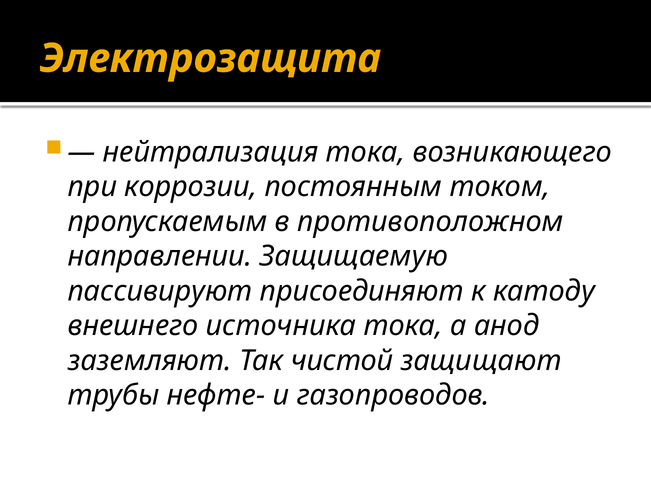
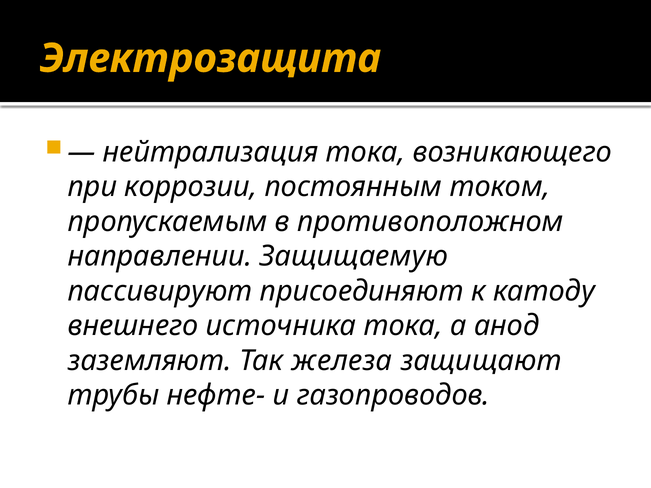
чистой: чистой -> железа (342, 361)
